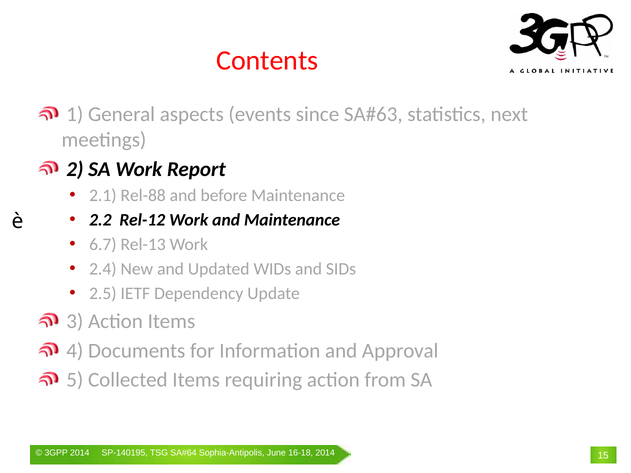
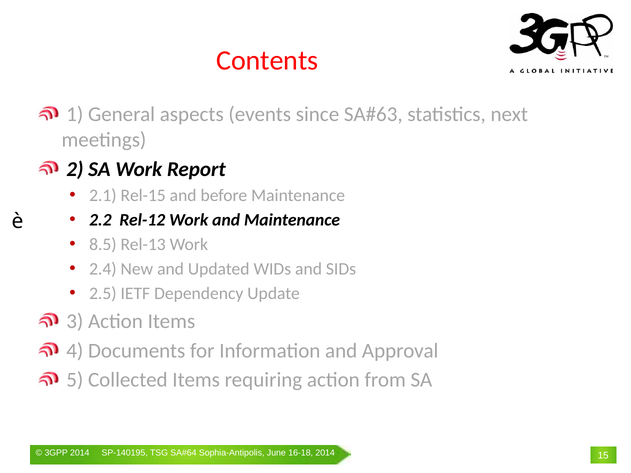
Rel-88: Rel-88 -> Rel-15 (143, 196)
6.7: 6.7 -> 8.5 (103, 245)
